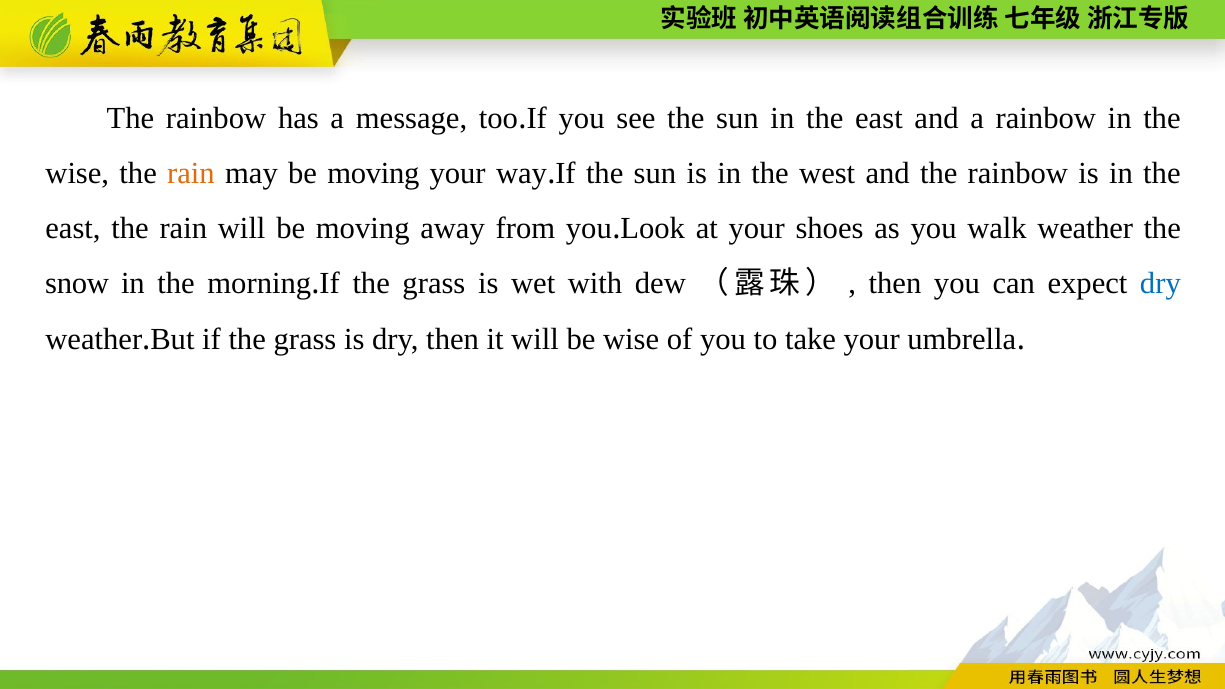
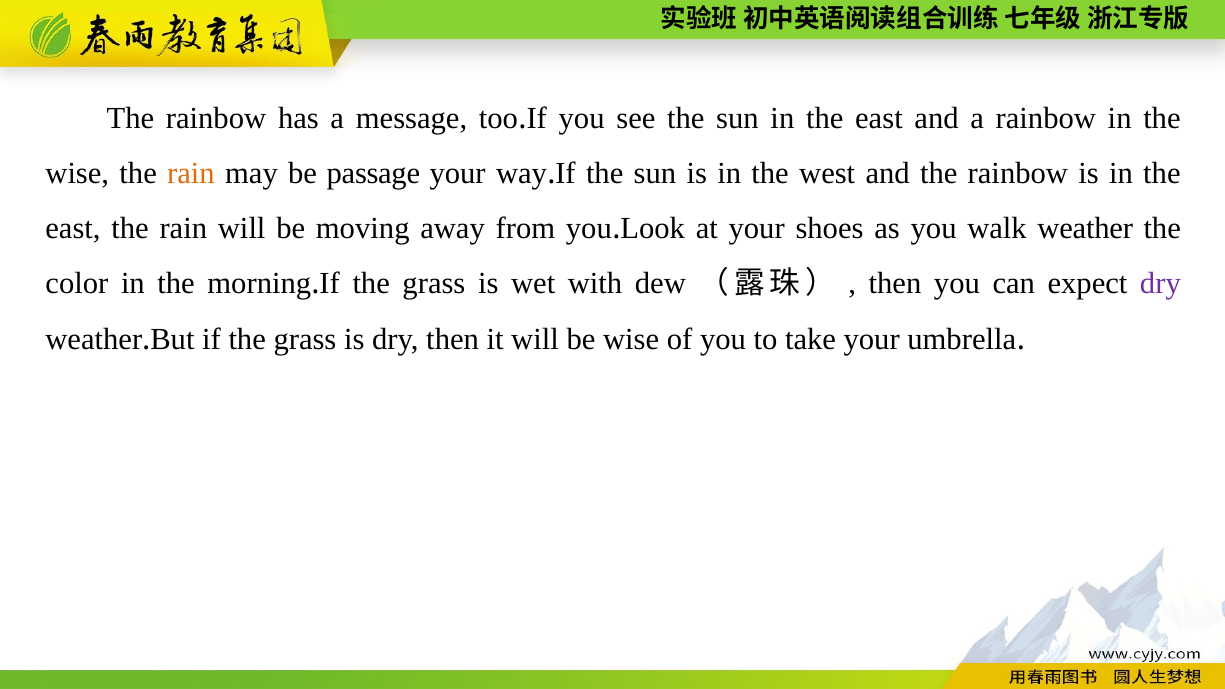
may be moving: moving -> passage (373, 174)
snow: snow -> color (77, 284)
dry colour: blue -> purple (1160, 284)
